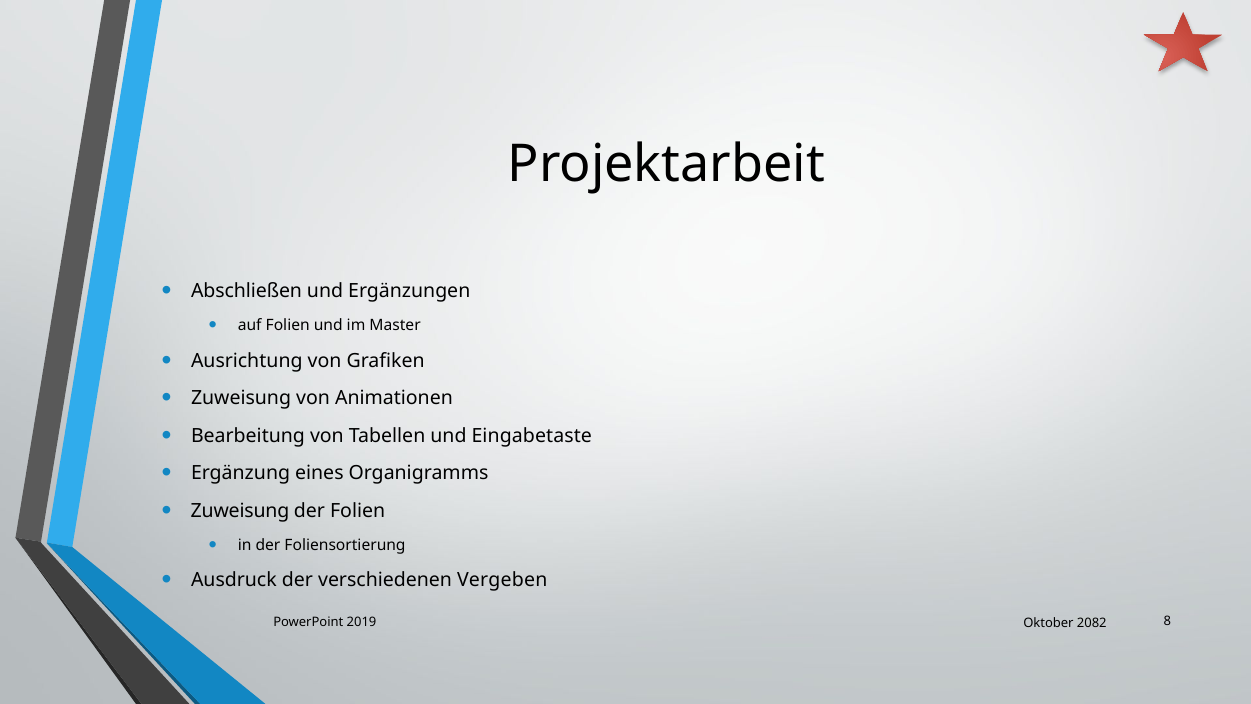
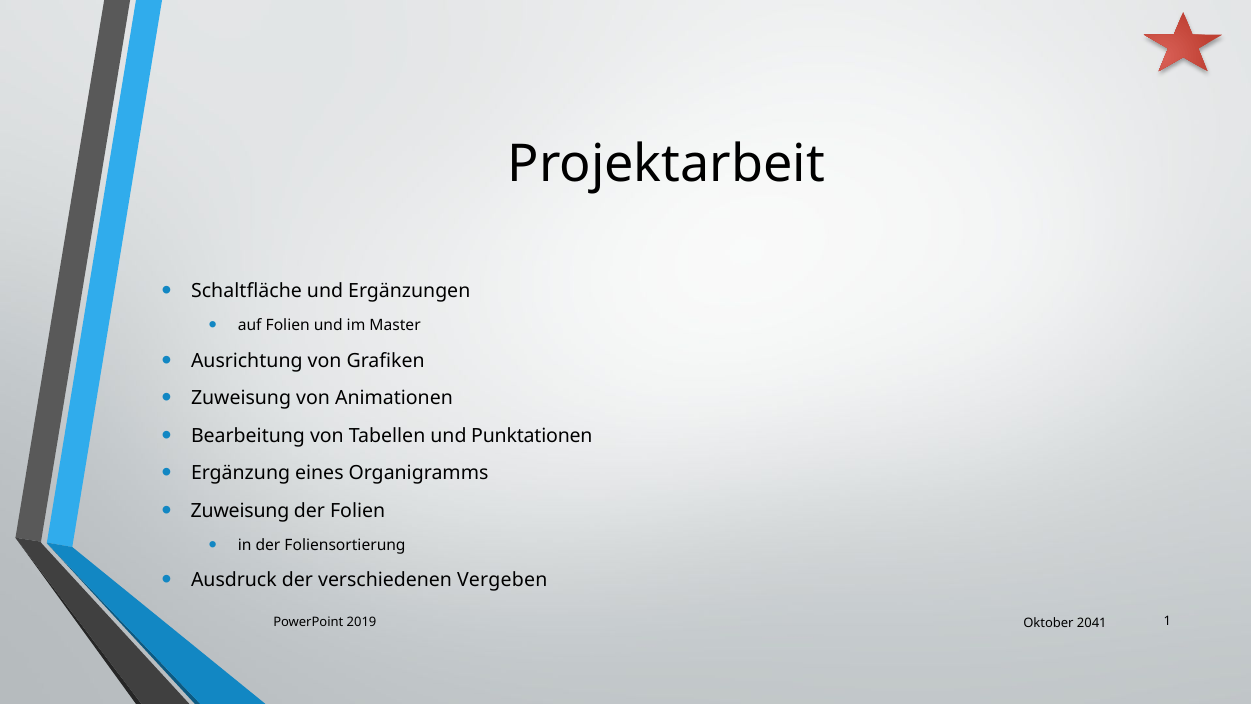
Abschließen: Abschließen -> Schaltfläche (246, 291)
Eingabetaste: Eingabetaste -> Punktationen (532, 436)
8: 8 -> 1 (1167, 621)
2082: 2082 -> 2041 (1092, 623)
